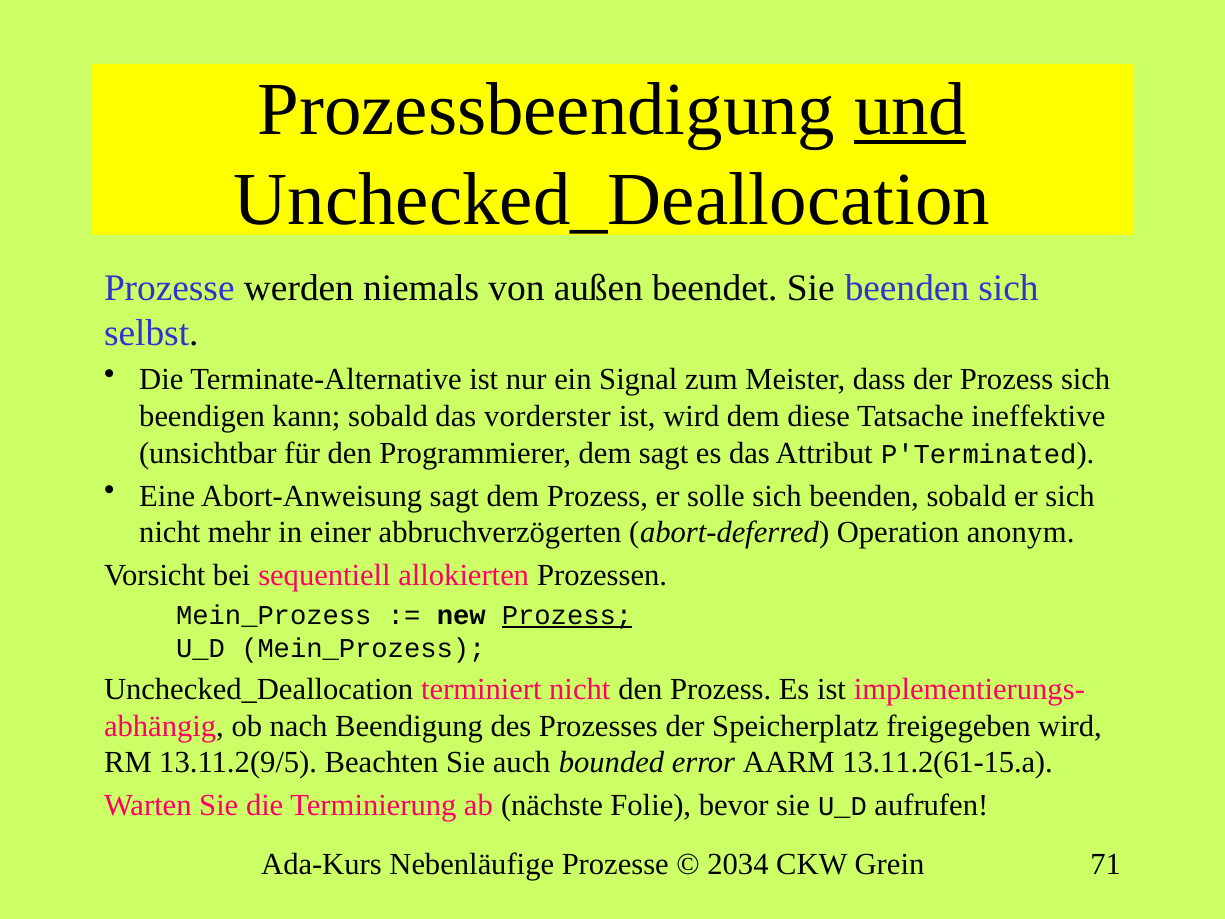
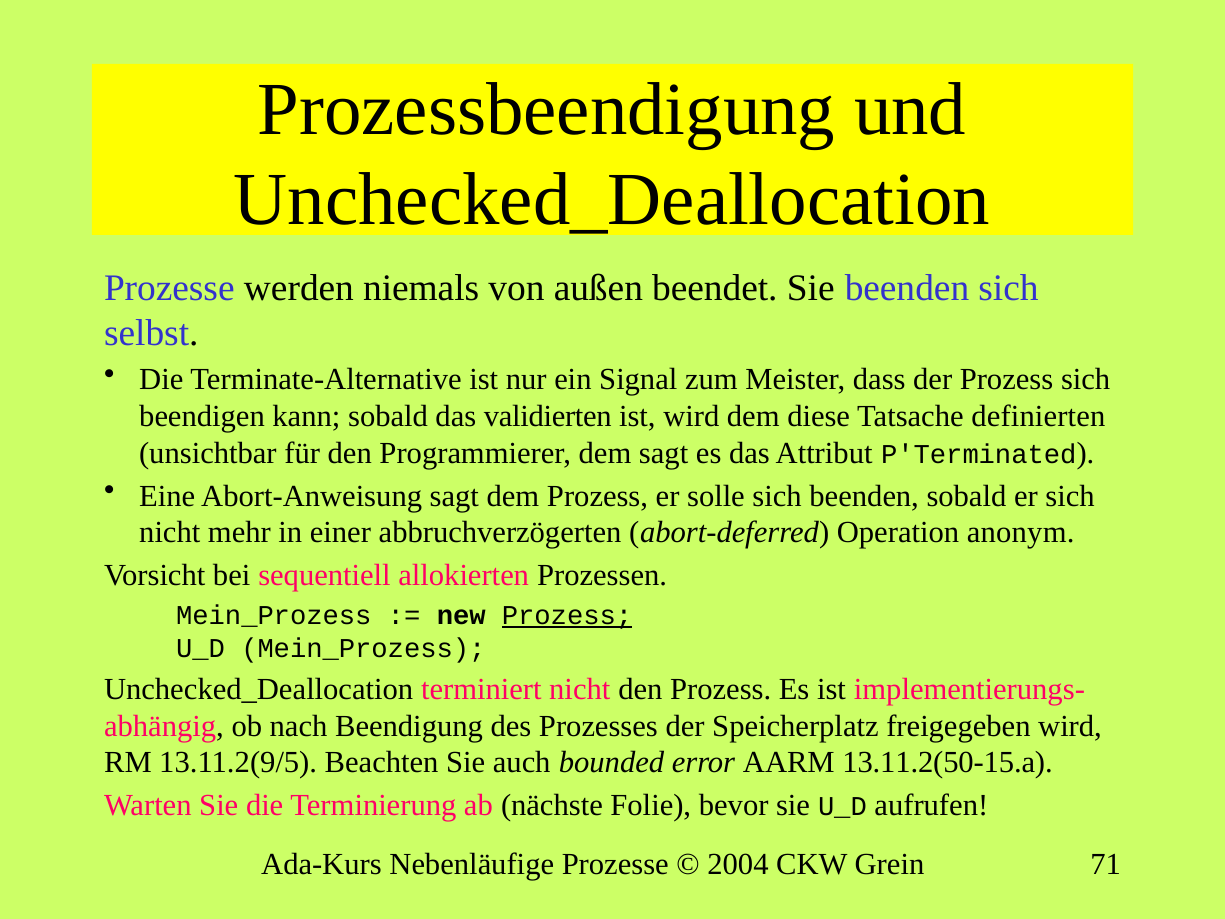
und underline: present -> none (910, 110)
vorderster: vorderster -> validierten (548, 416)
ineffektive: ineffektive -> definierten (1038, 416)
13.11.2(61-15.a: 13.11.2(61-15.a -> 13.11.2(50-15.a (948, 763)
2034: 2034 -> 2004 (738, 864)
